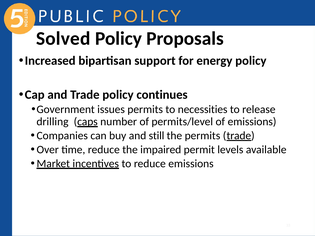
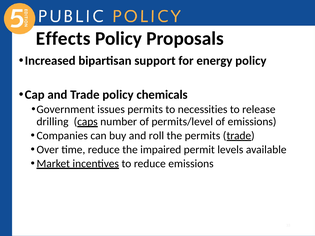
Solved: Solved -> Effects (63, 38)
continues: continues -> chemicals (162, 95)
still: still -> roll (156, 136)
